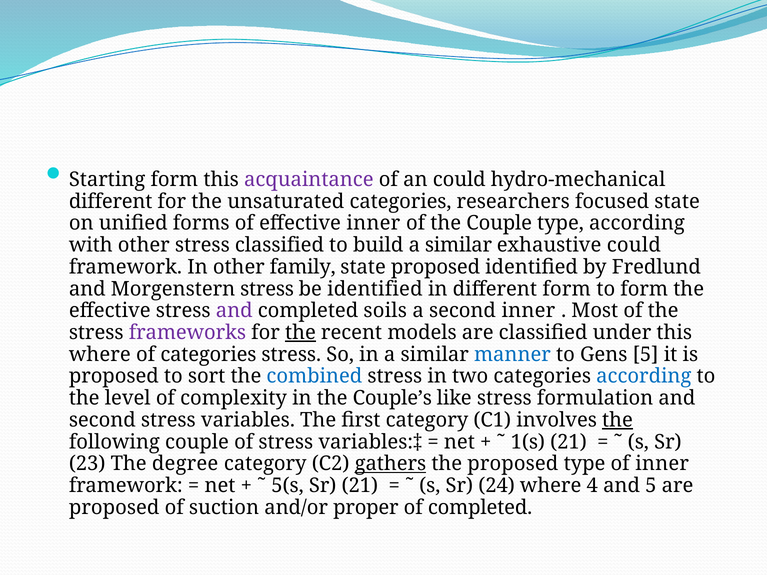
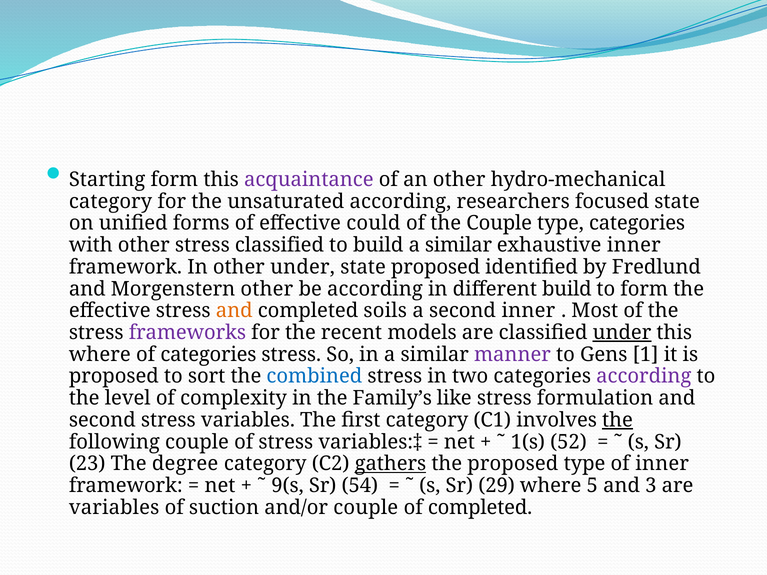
an could: could -> other (459, 180)
different: different -> category (111, 202)
unsaturated categories: categories -> according (400, 202)
effective inner: inner -> could (373, 223)
type according: according -> categories (637, 223)
exhaustive could: could -> inner (634, 245)
other family: family -> under (303, 267)
Morgenstern stress: stress -> other (267, 289)
be identified: identified -> according (375, 289)
different form: form -> build (567, 289)
and colour: purple -> orange (234, 311)
the underline: present -> none (300, 333)
under underline: none -> present (622, 333)
manner colour: blue -> purple (512, 355)
Gens 5: 5 -> 1 (646, 355)
according colour: blue -> purple (644, 376)
Couple’s: Couple’s -> Family’s (392, 398)
1(s 21: 21 -> 52 (568, 442)
5(s: 5(s -> 9(s (287, 486)
Sr 21: 21 -> 54 (360, 486)
24: 24 -> 29 (497, 486)
4: 4 -> 5 (592, 486)
and 5: 5 -> 3 (651, 486)
proposed: proposed -> variables (114, 508)
and/or proper: proper -> couple (366, 508)
